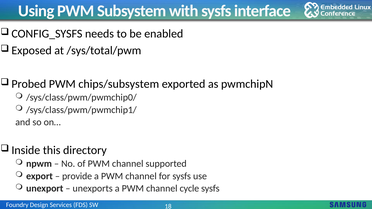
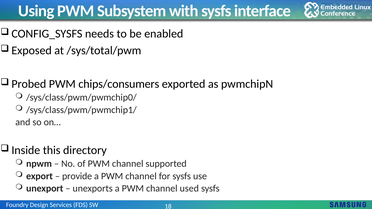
chips/subsystem: chips/subsystem -> chips/consumers (119, 84)
cycle: cycle -> used (189, 189)
